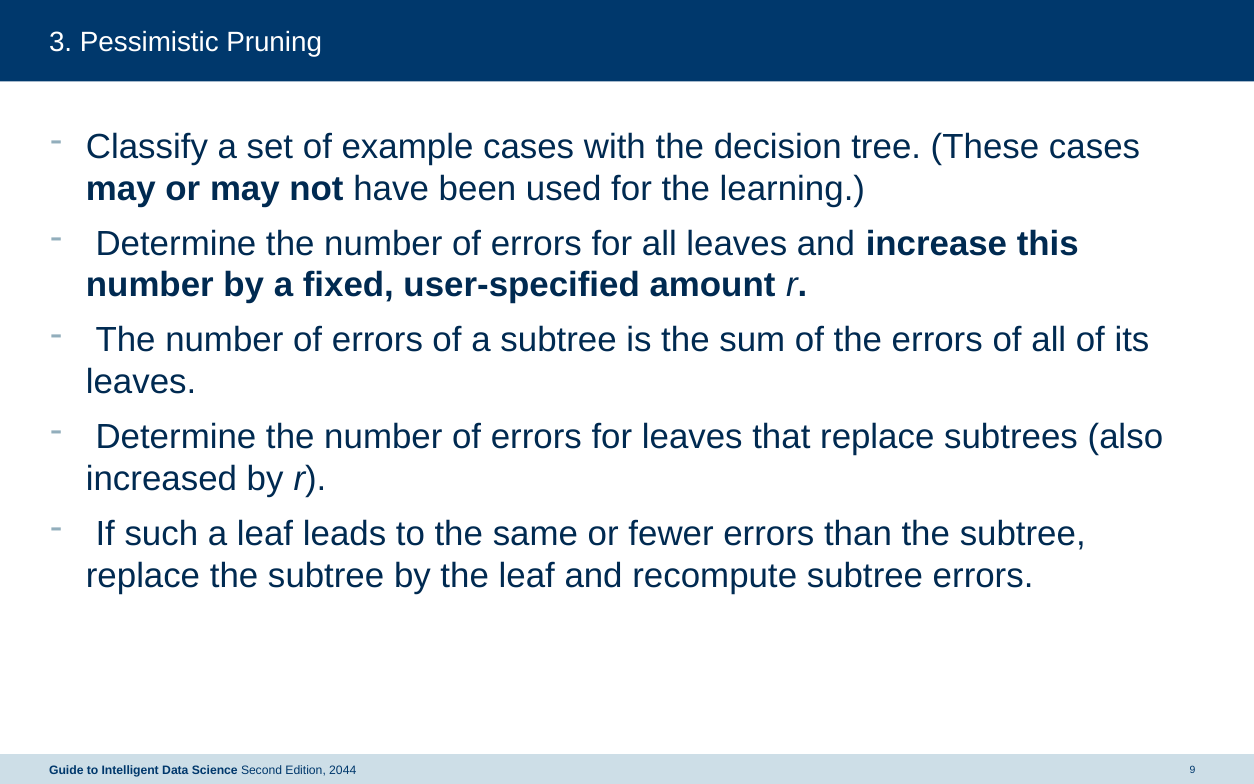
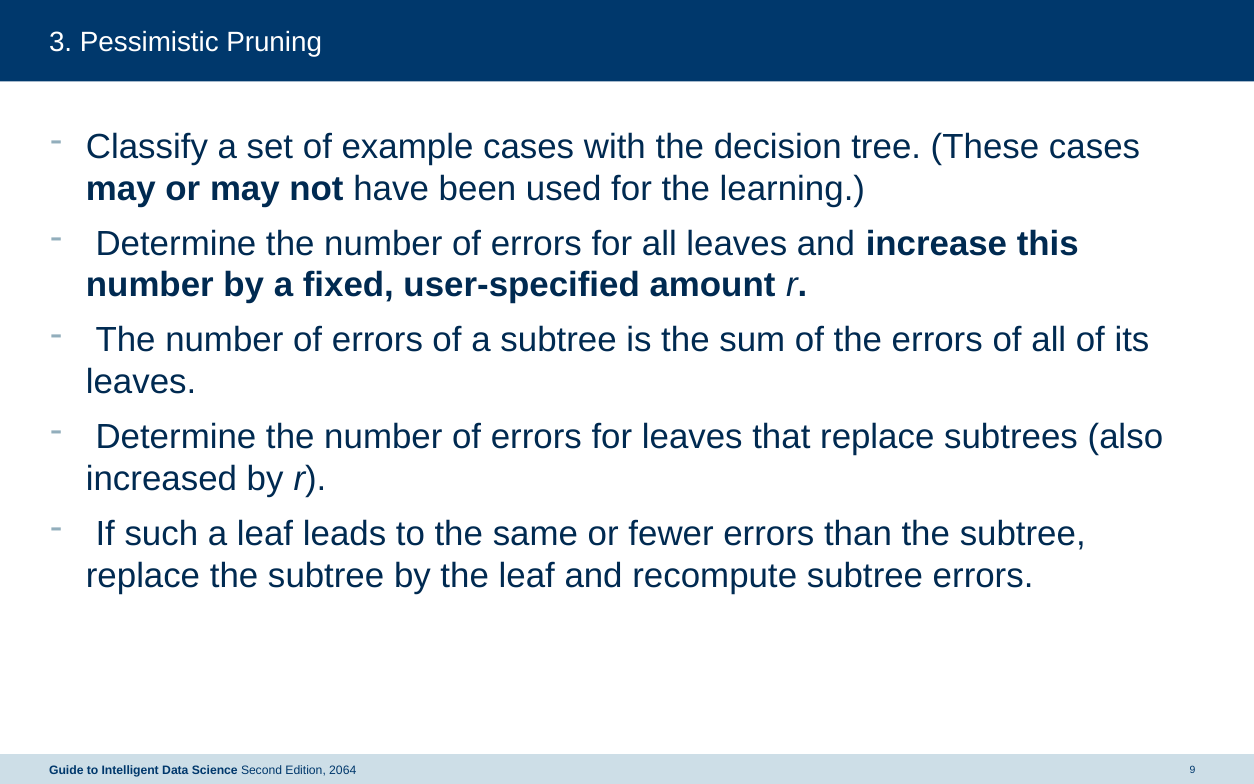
2044: 2044 -> 2064 (343, 770)
